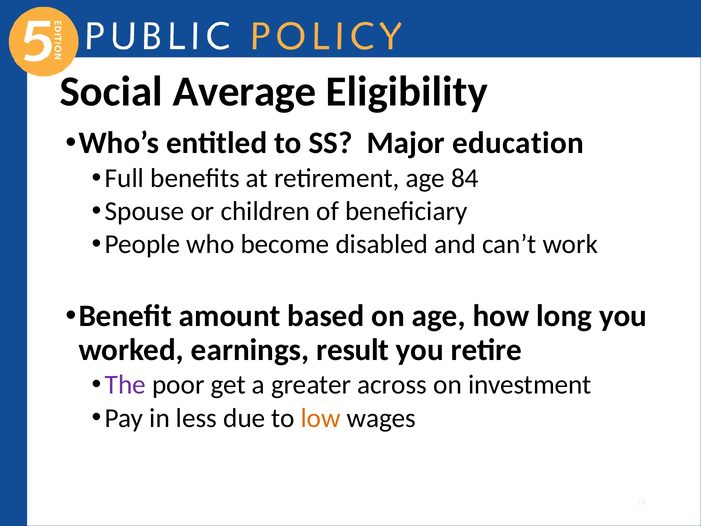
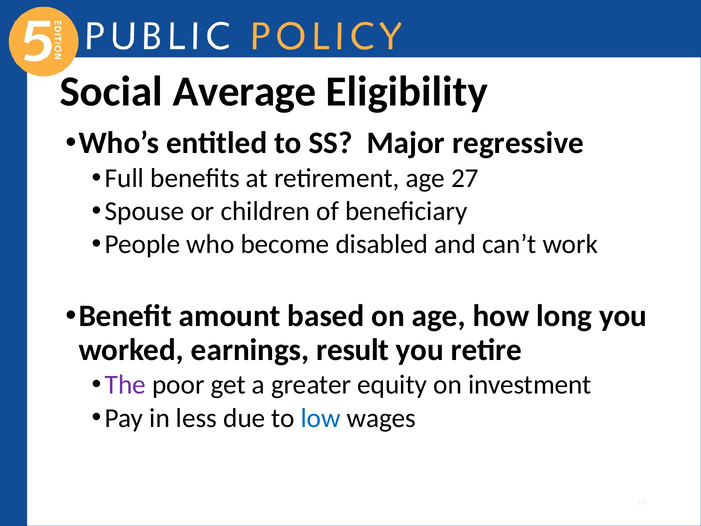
education: education -> regressive (518, 143)
84: 84 -> 27 (465, 178)
across: across -> equity (392, 385)
low colour: orange -> blue (321, 418)
